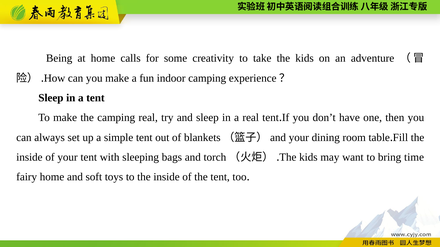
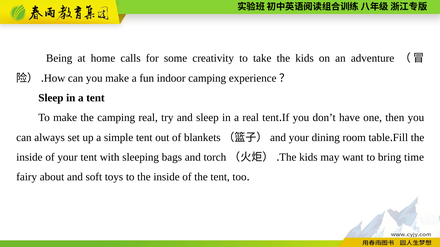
fairy home: home -> about (52, 177)
